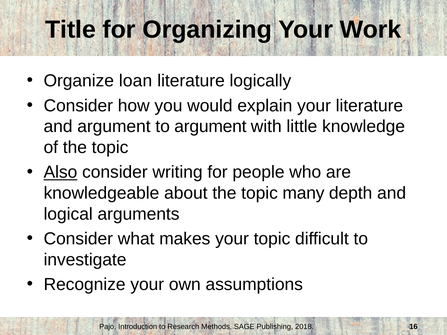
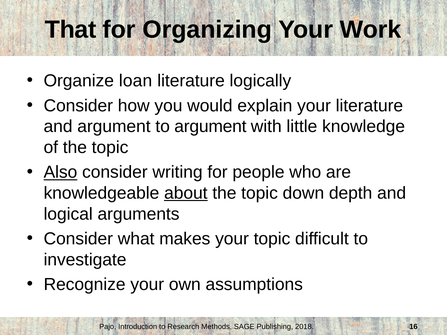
Title: Title -> That (71, 30)
about underline: none -> present (186, 193)
many: many -> down (303, 193)
